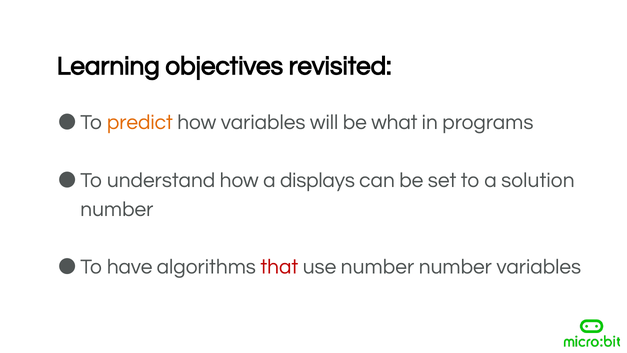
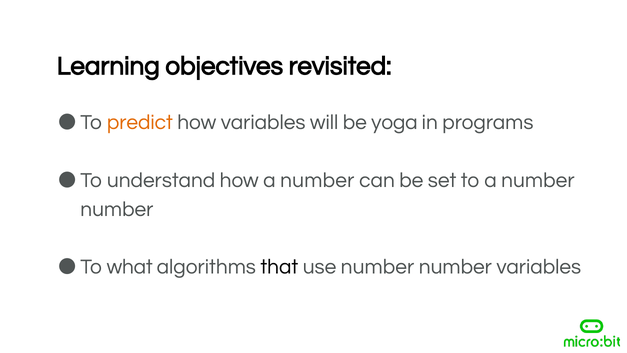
what: what -> yoga (394, 122)
how a displays: displays -> number (317, 180)
to a solution: solution -> number (538, 180)
have: have -> what (130, 267)
that colour: red -> black (279, 267)
